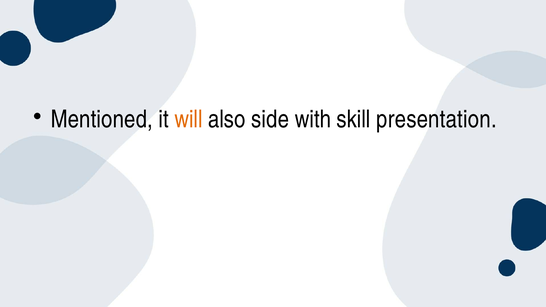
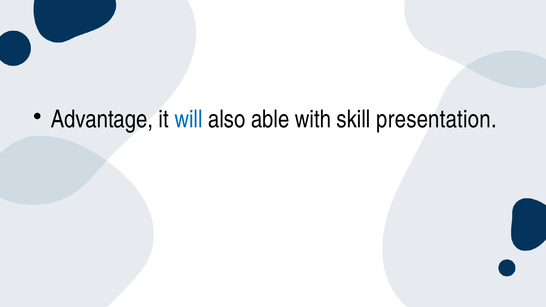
Mentioned: Mentioned -> Advantage (102, 119)
will colour: orange -> blue (188, 119)
side: side -> able (270, 119)
